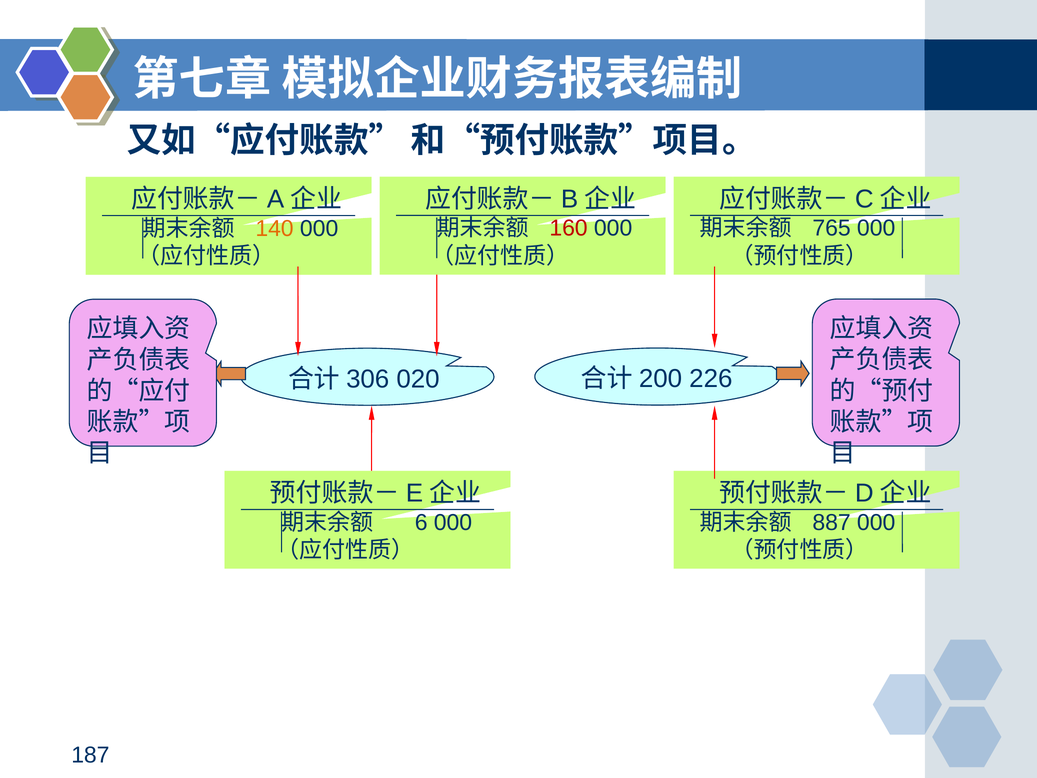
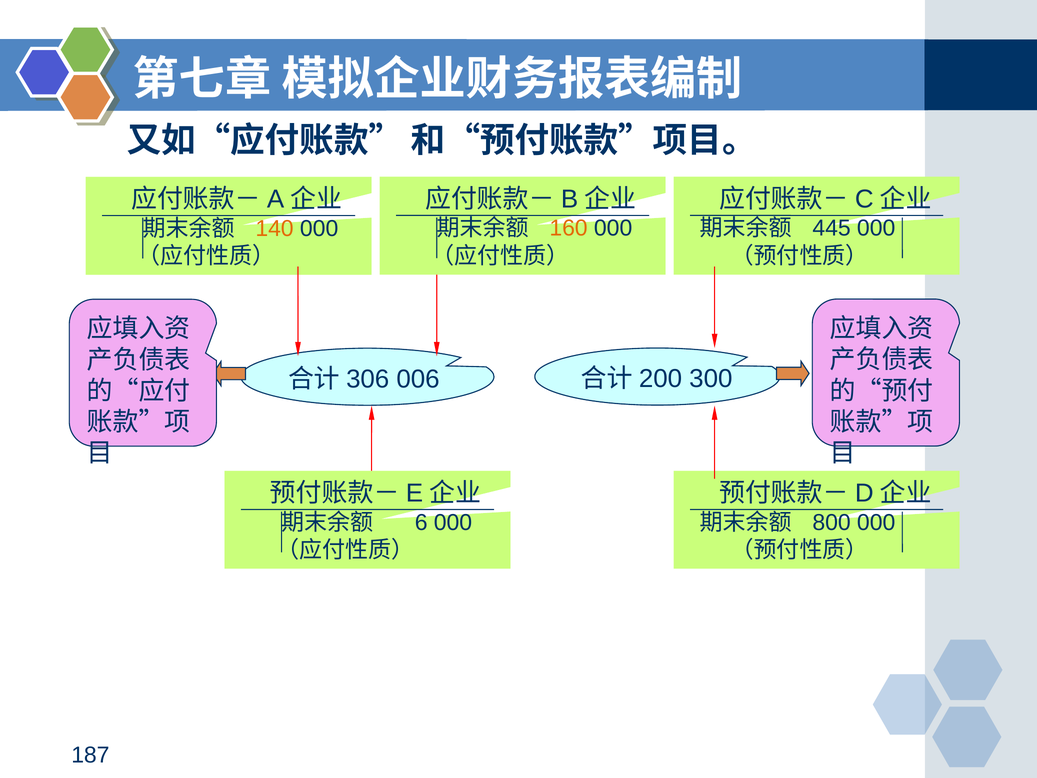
160 colour: red -> orange (569, 228)
765: 765 -> 445 (832, 228)
226: 226 -> 300 (711, 379)
020: 020 -> 006 (418, 379)
887: 887 -> 800 (832, 522)
